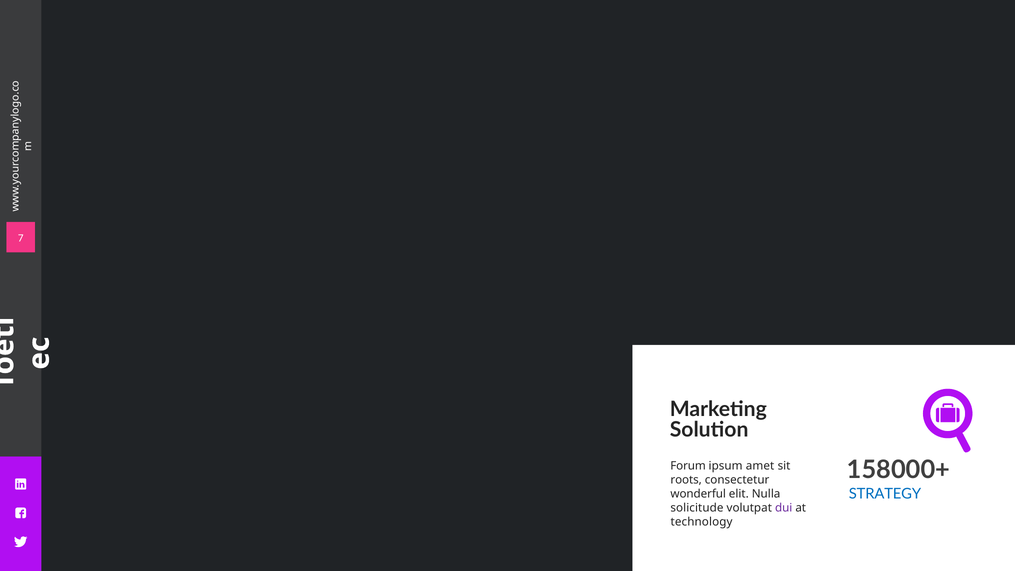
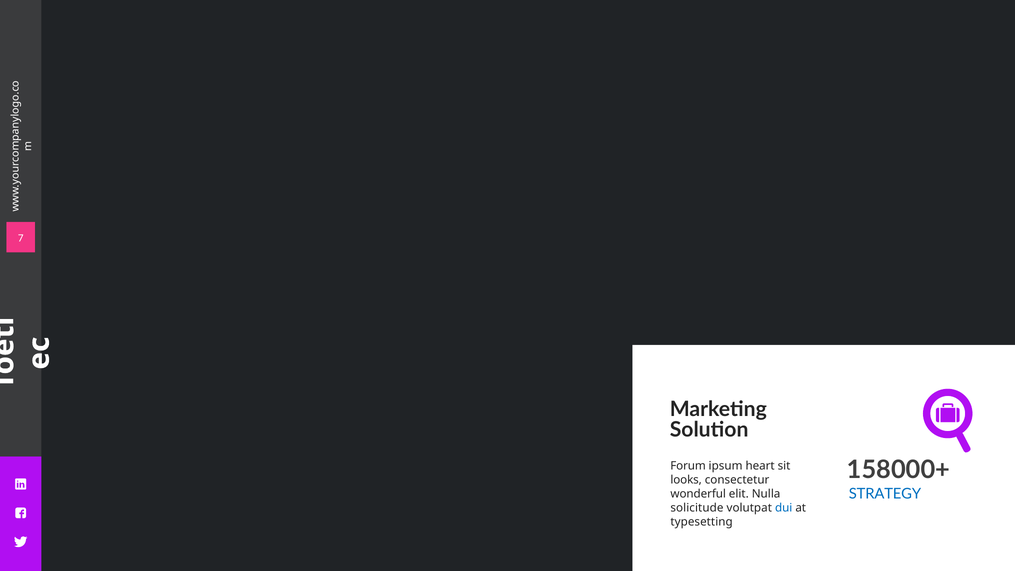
amet: amet -> heart (760, 466)
roots: roots -> looks (686, 480)
dui colour: purple -> blue (784, 508)
technology: technology -> typesetting (702, 522)
